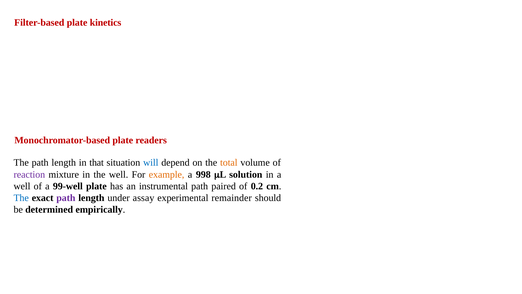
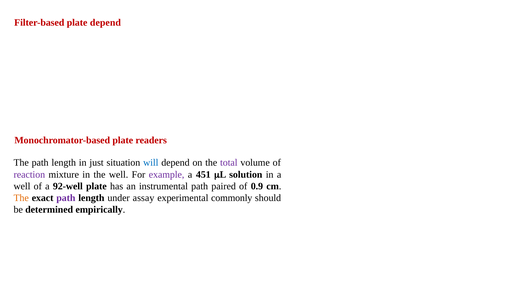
plate kinetics: kinetics -> depend (105, 23)
that: that -> just (97, 162)
total colour: orange -> purple (229, 162)
example colour: orange -> purple (167, 174)
998: 998 -> 451 (203, 174)
99-well: 99-well -> 92-well (68, 186)
0.2: 0.2 -> 0.9 (257, 186)
The colour: blue -> orange (21, 198)
remainder: remainder -> commonly (232, 198)
